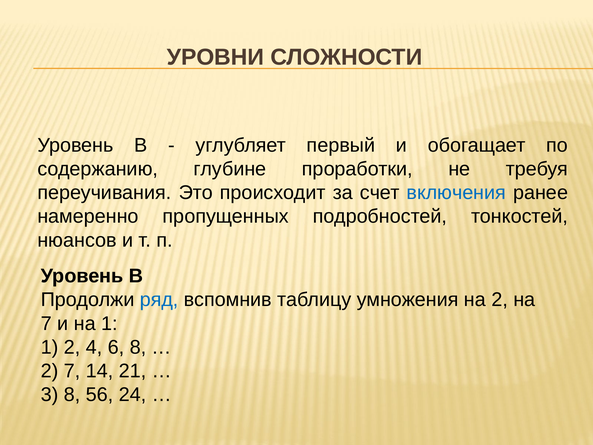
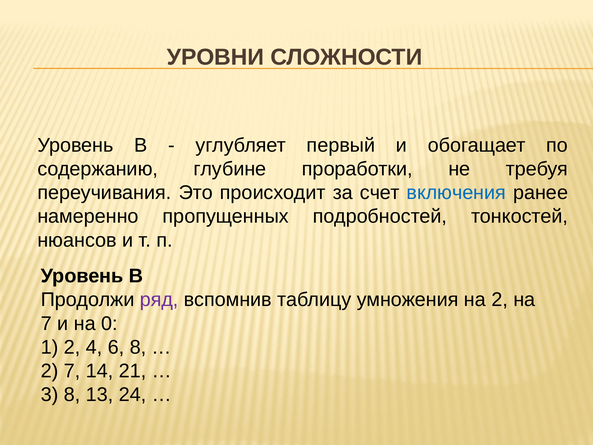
ряд colour: blue -> purple (159, 300)
на 1: 1 -> 0 (109, 323)
56: 56 -> 13 (100, 394)
